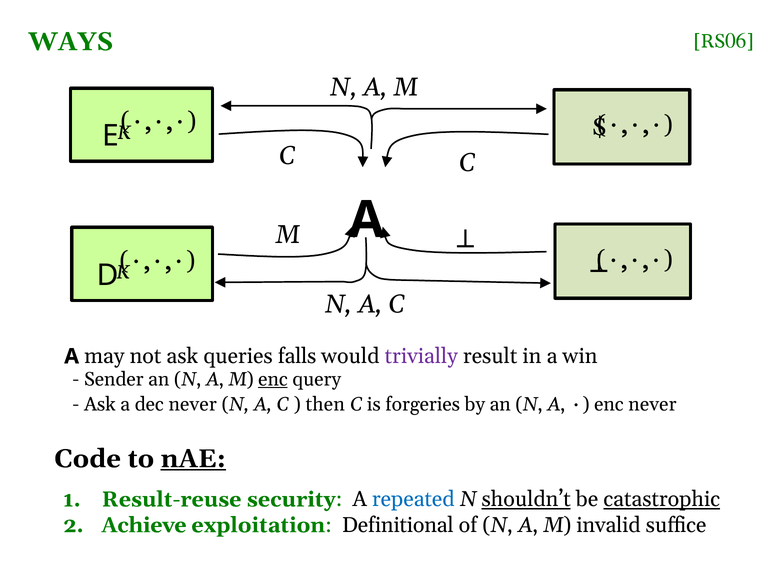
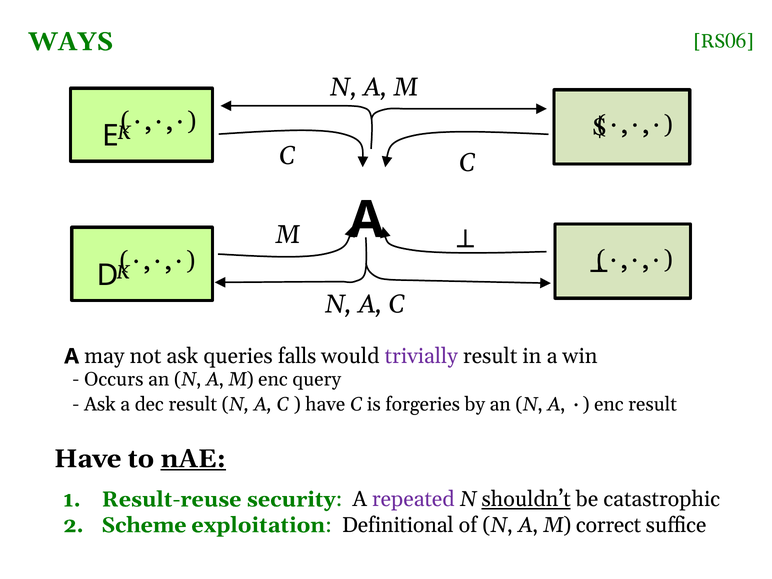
Sender: Sender -> Occurs (114, 379)
enc underline: present -> none (273, 379)
dec never: never -> result (193, 405)
then: then -> have (325, 405)
enc never: never -> result (653, 405)
Code: Code -> Have (88, 459)
repeated colour: blue -> purple (413, 499)
catastrophic underline: present -> none (662, 499)
Achieve: Achieve -> Scheme (144, 525)
invalid: invalid -> correct (609, 525)
